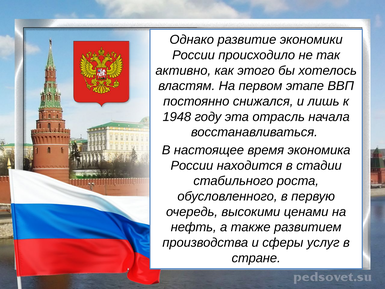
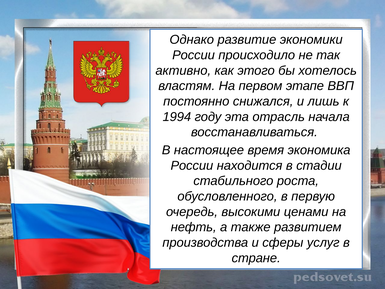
1948: 1948 -> 1994 (177, 117)
